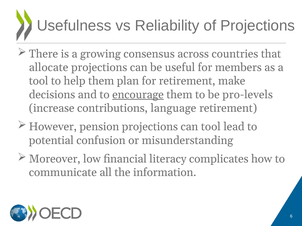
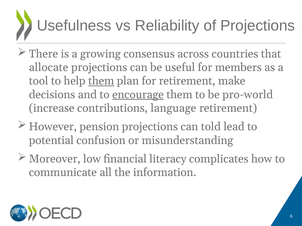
them underline: none -> present (101, 81)
pro-levels: pro-levels -> pro-world (248, 95)
can tool: tool -> told (211, 127)
